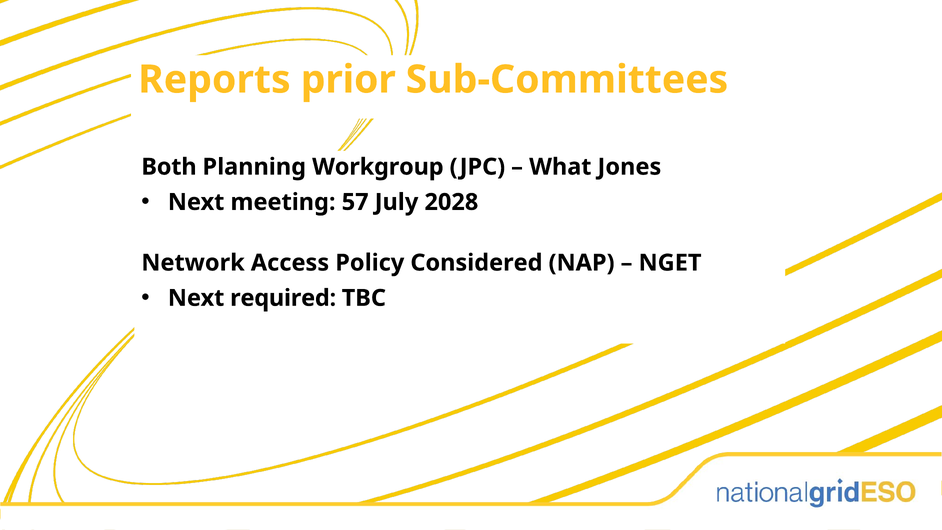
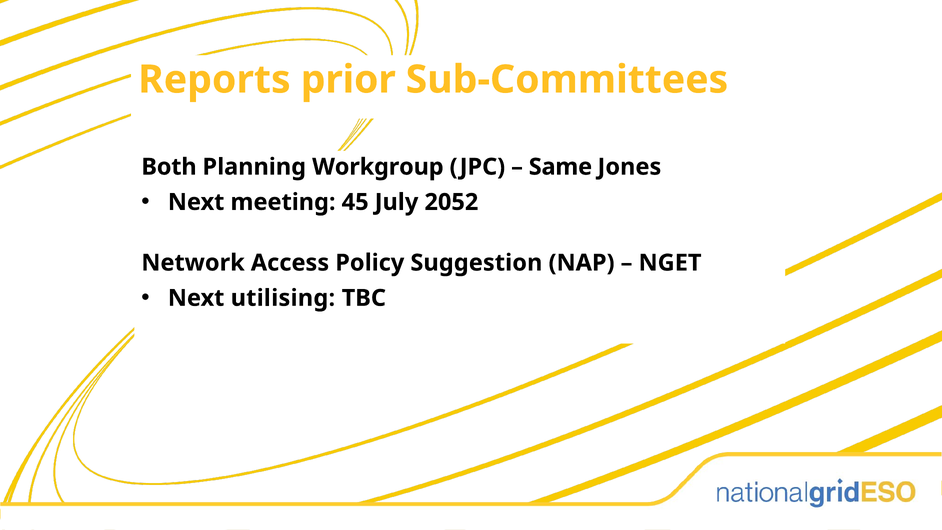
What: What -> Same (560, 167)
57: 57 -> 45 (355, 202)
2028: 2028 -> 2052 (451, 202)
Considered: Considered -> Suggestion (476, 263)
required: required -> utilising (283, 298)
